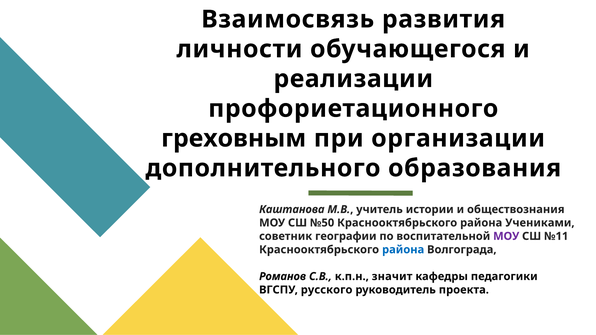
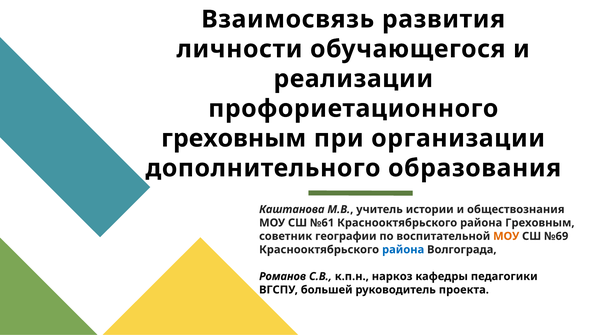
№50: №50 -> №61 (322, 223)
района Учениками: Учениками -> Греховным (540, 223)
МОУ colour: purple -> orange (506, 236)
№11: №11 -> №69 (556, 236)
значит: значит -> наркоз (392, 277)
русского: русского -> большей (327, 290)
